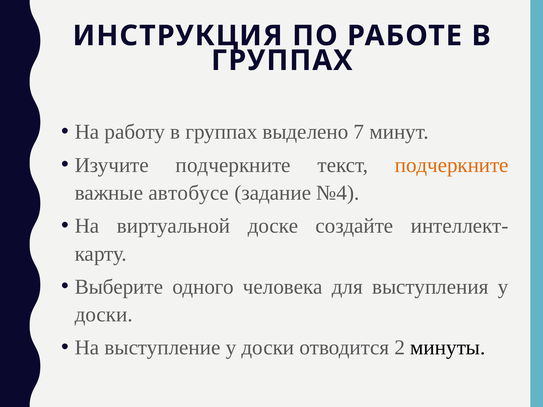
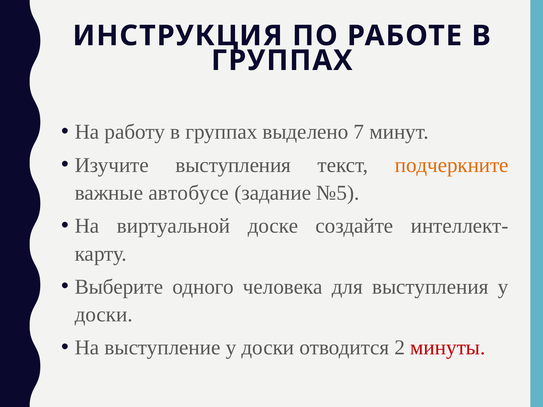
Изучите подчеркните: подчеркните -> выступления (233, 165)
№4: №4 -> №5 (338, 193)
минуты colour: black -> red (448, 348)
